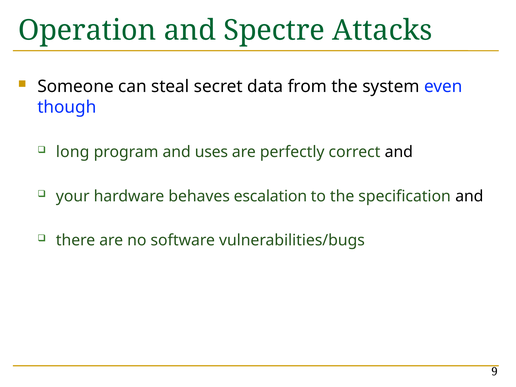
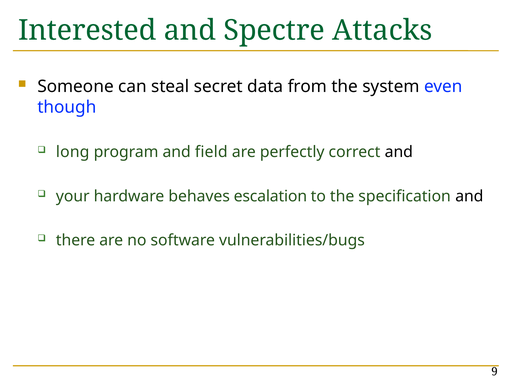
Operation: Operation -> Interested (87, 30)
uses: uses -> field (211, 152)
